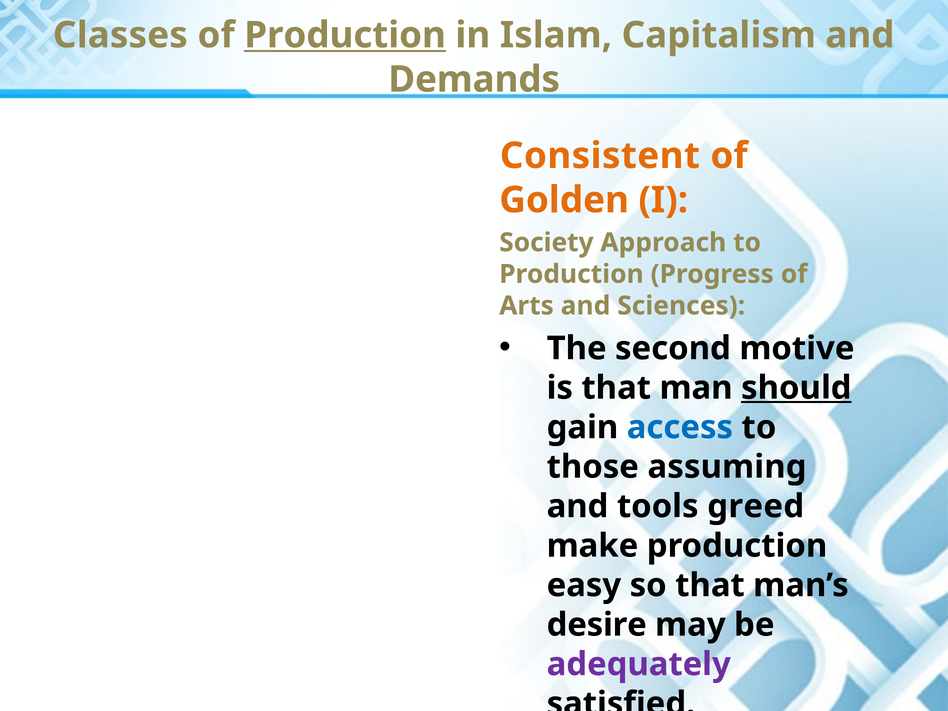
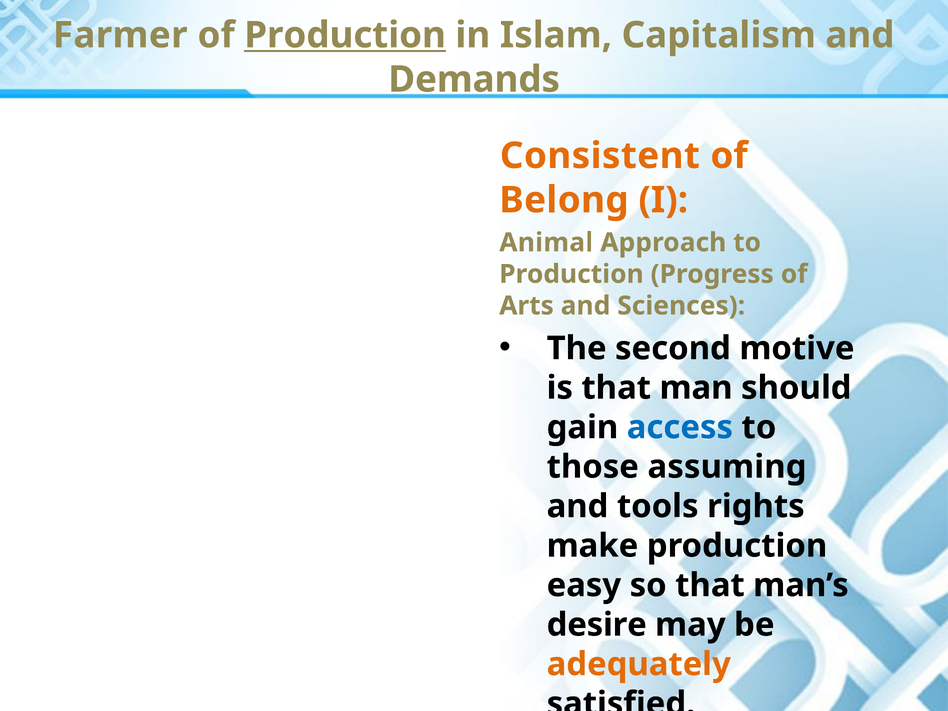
Classes: Classes -> Farmer (120, 35)
Golden: Golden -> Belong (564, 200)
Society: Society -> Animal (546, 243)
should underline: present -> none (796, 388)
greed: greed -> rights (756, 506)
adequately colour: purple -> orange (639, 664)
